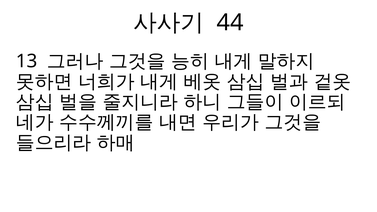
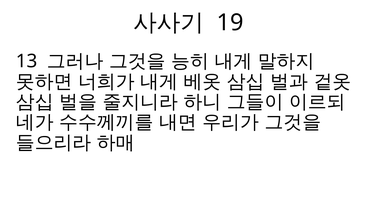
44: 44 -> 19 (230, 23)
